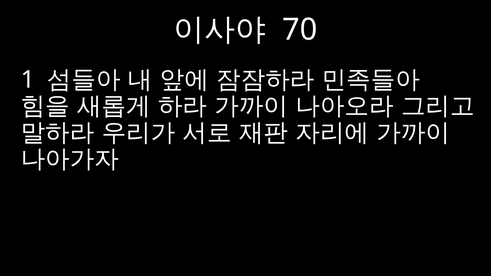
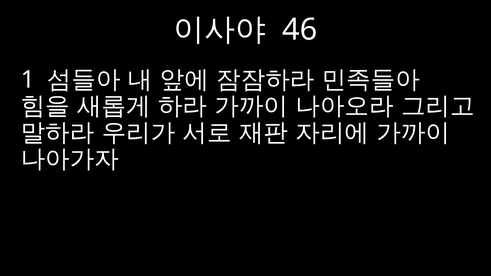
70: 70 -> 46 (300, 30)
